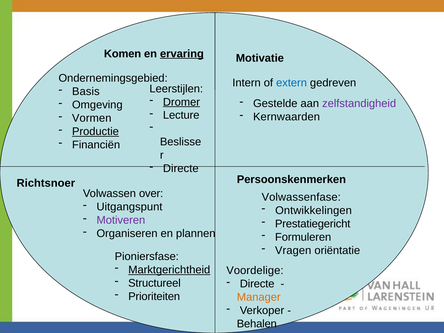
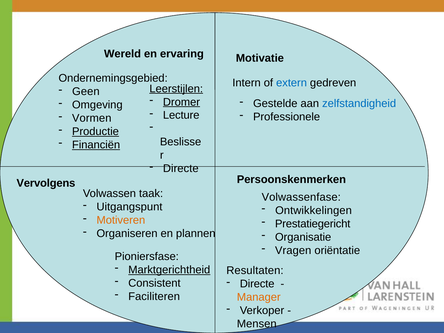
Komen: Komen -> Wereld (122, 54)
ervaring underline: present -> none (182, 54)
Leerstijlen underline: none -> present (176, 89)
Basis: Basis -> Geen (86, 92)
zelfstandigheid colour: purple -> blue (359, 104)
Kernwaarden: Kernwaarden -> Professionele (287, 117)
Financiën underline: none -> present (96, 145)
Richtsnoer: Richtsnoer -> Vervolgens (46, 183)
over: over -> taak (151, 194)
Motiveren colour: purple -> orange (121, 220)
Formuleren: Formuleren -> Organisatie (303, 237)
Voordelige: Voordelige -> Resultaten (255, 271)
Structureel: Structureel -> Consistent (154, 283)
Prioriteiten: Prioriteiten -> Faciliteren (154, 296)
Behalen: Behalen -> Mensen (257, 324)
